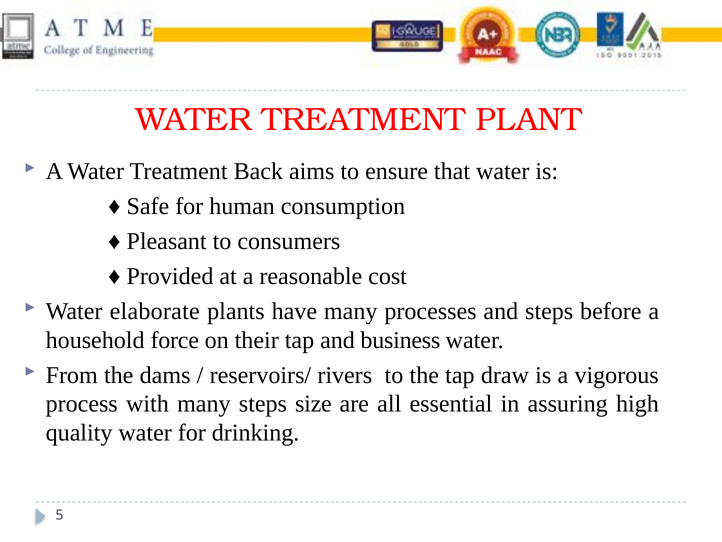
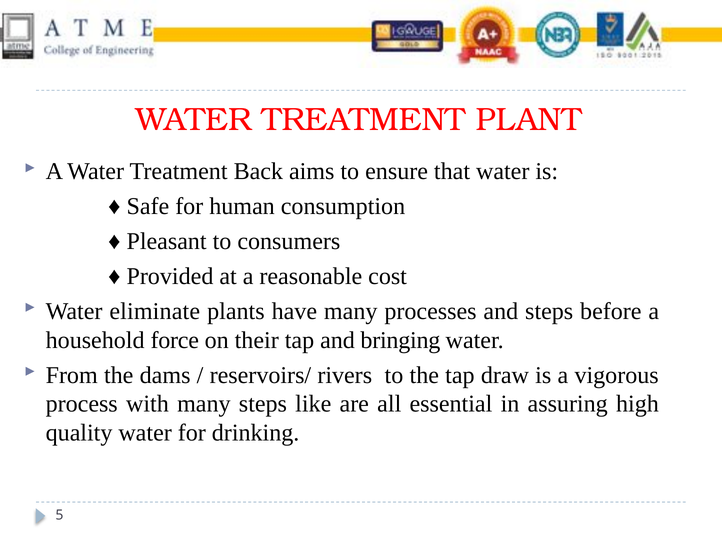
elaborate: elaborate -> eliminate (155, 311)
business: business -> bringing (400, 340)
size: size -> like (313, 404)
